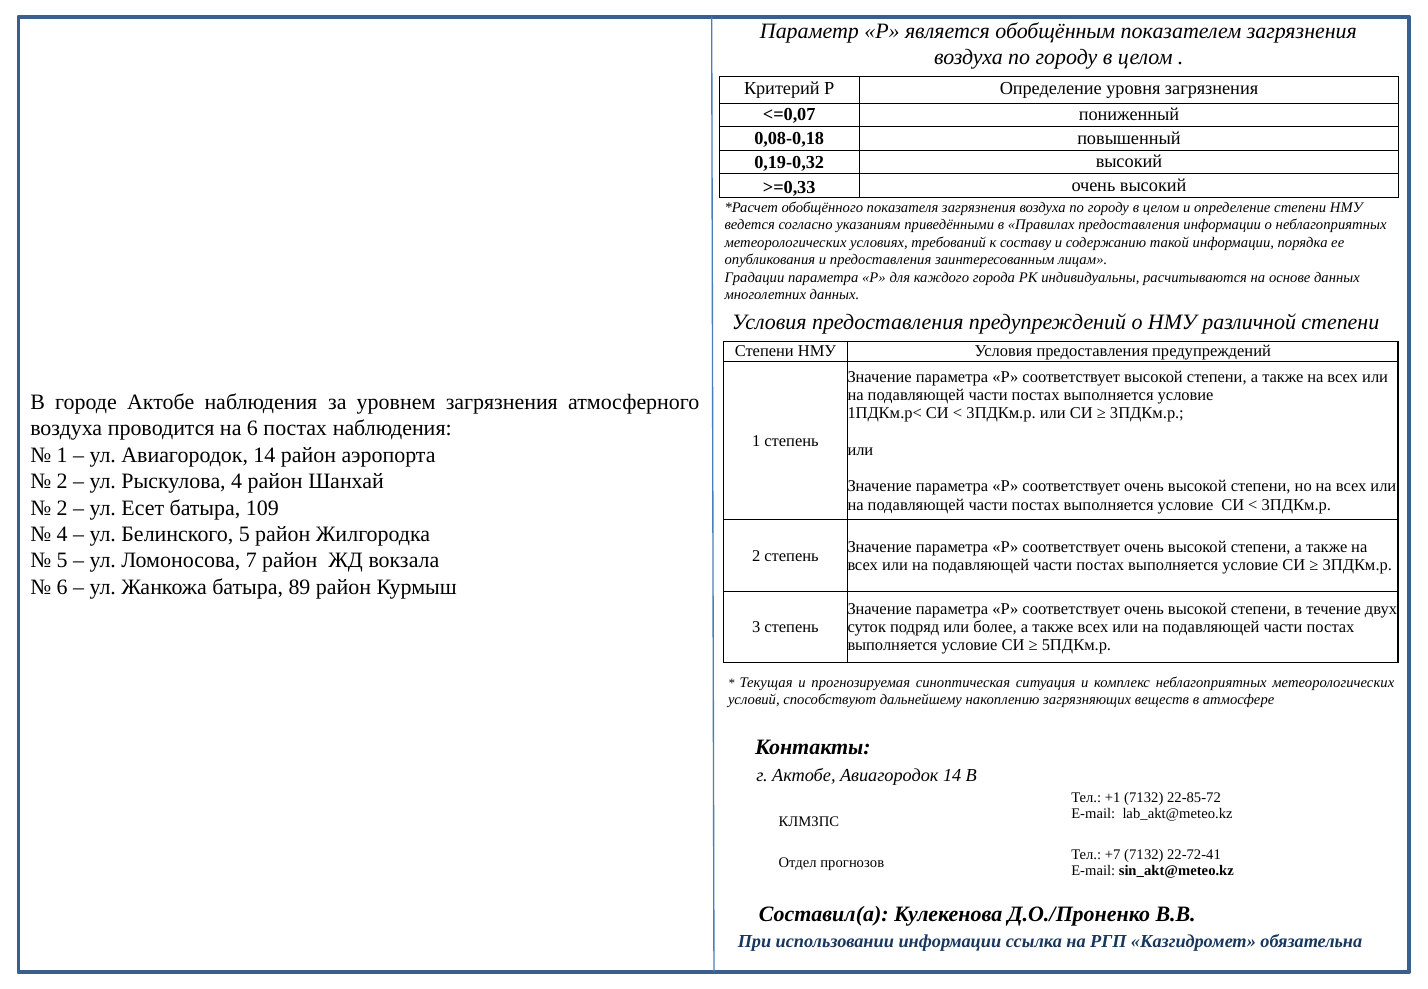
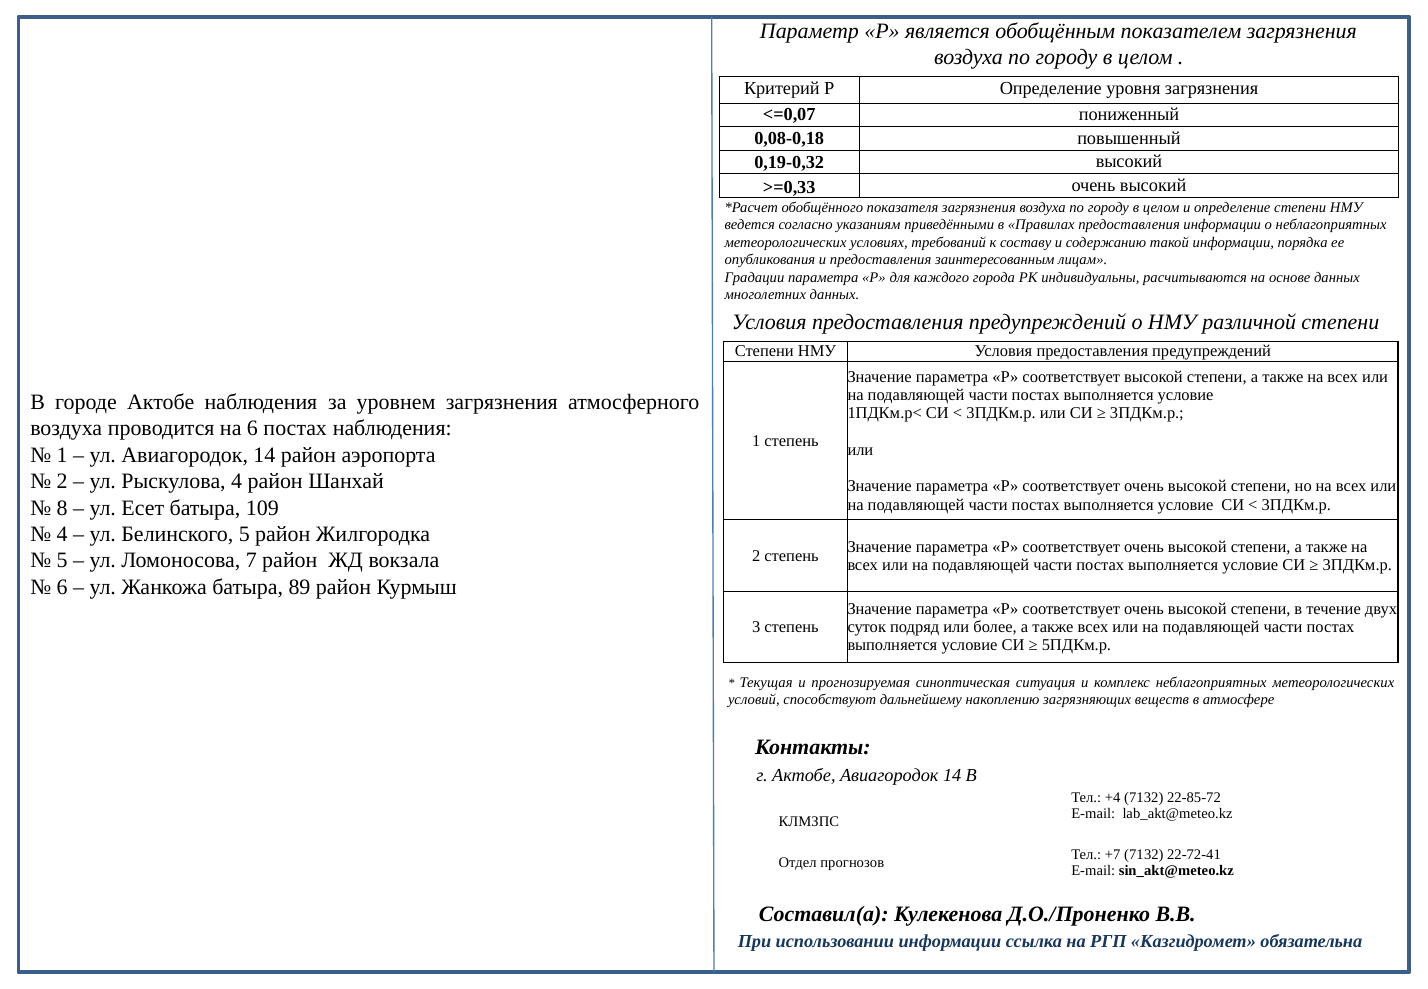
2: 2 -> 8 (62, 508)
+1: +1 -> +4 (1113, 797)
